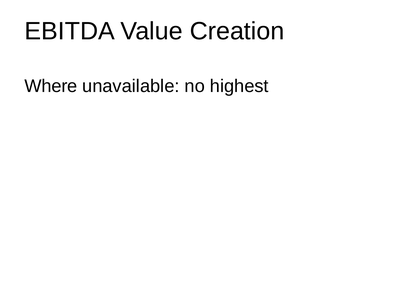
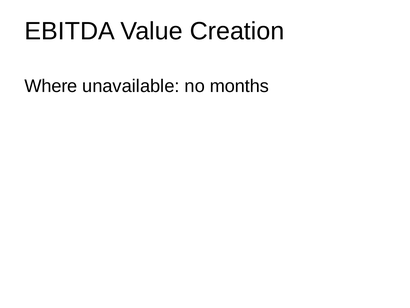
highest: highest -> months (239, 86)
